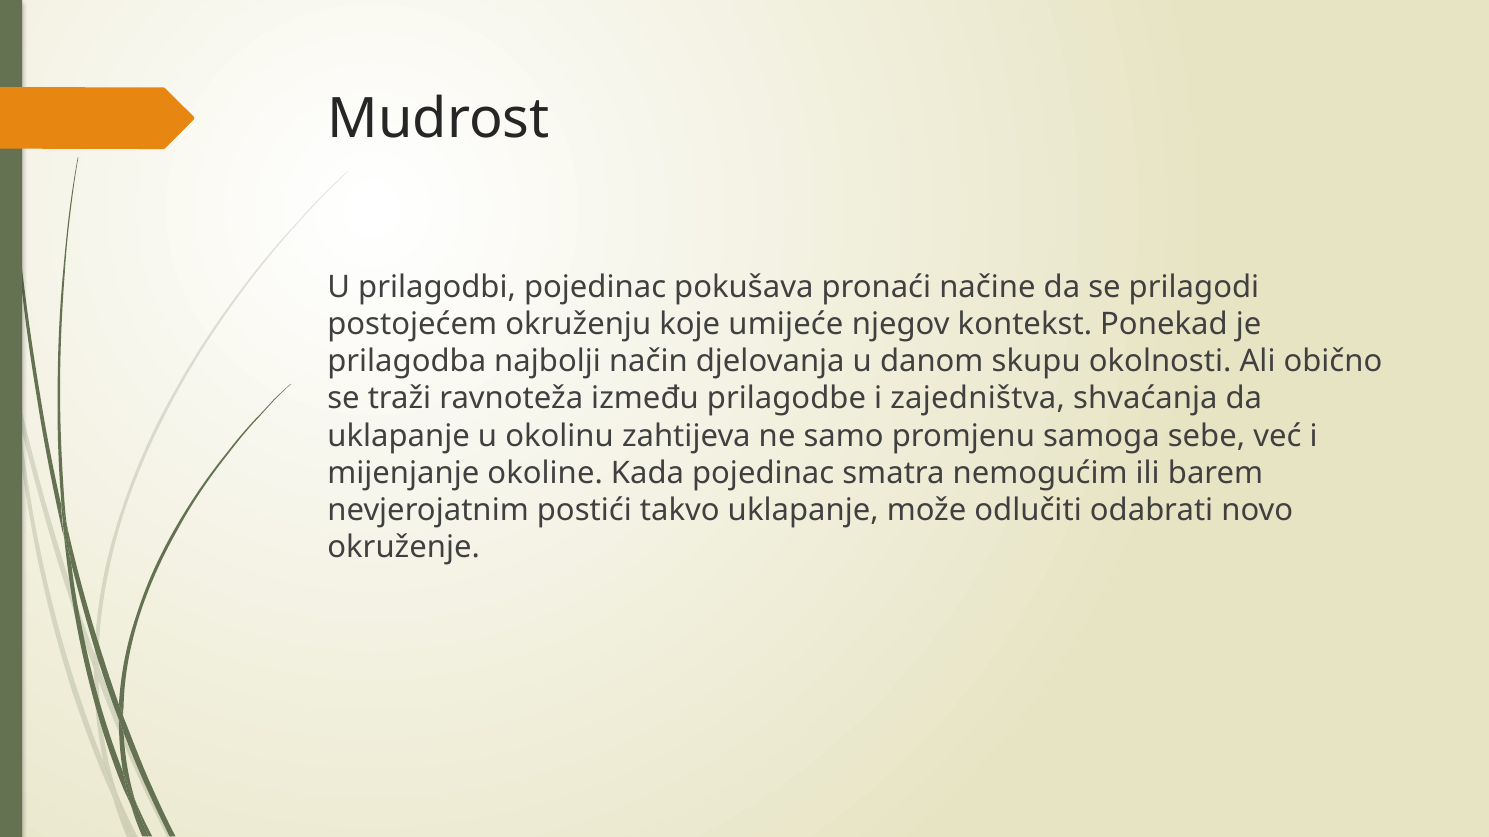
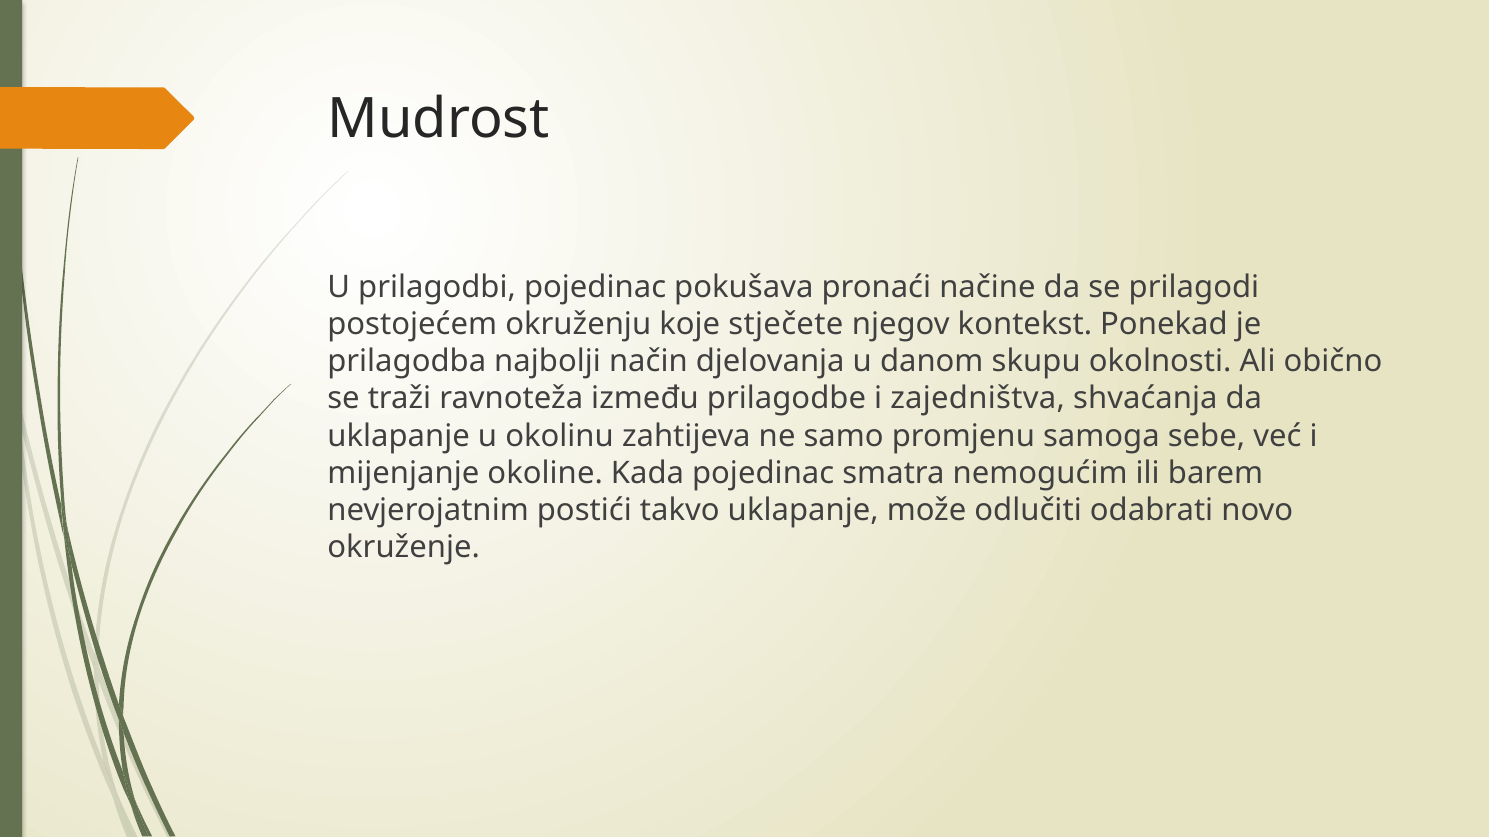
umijeće: umijeće -> stječete (786, 324)
